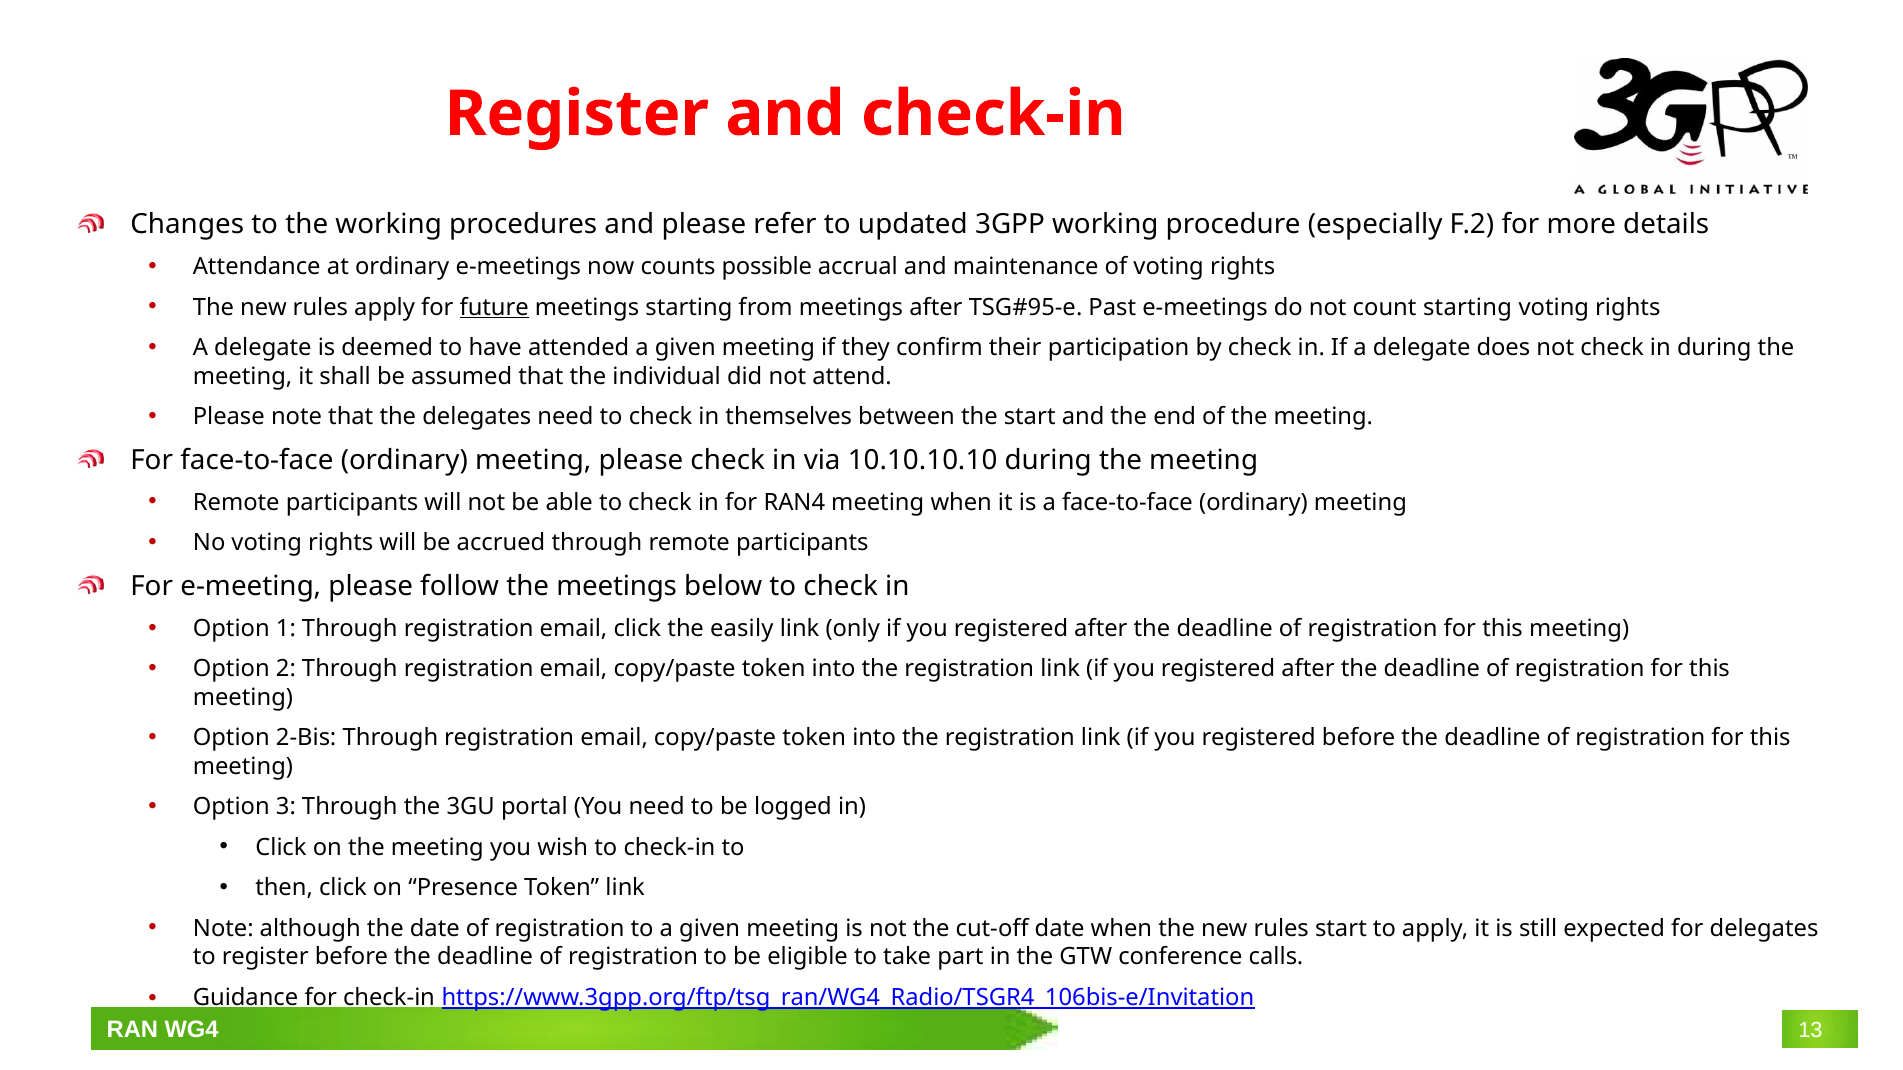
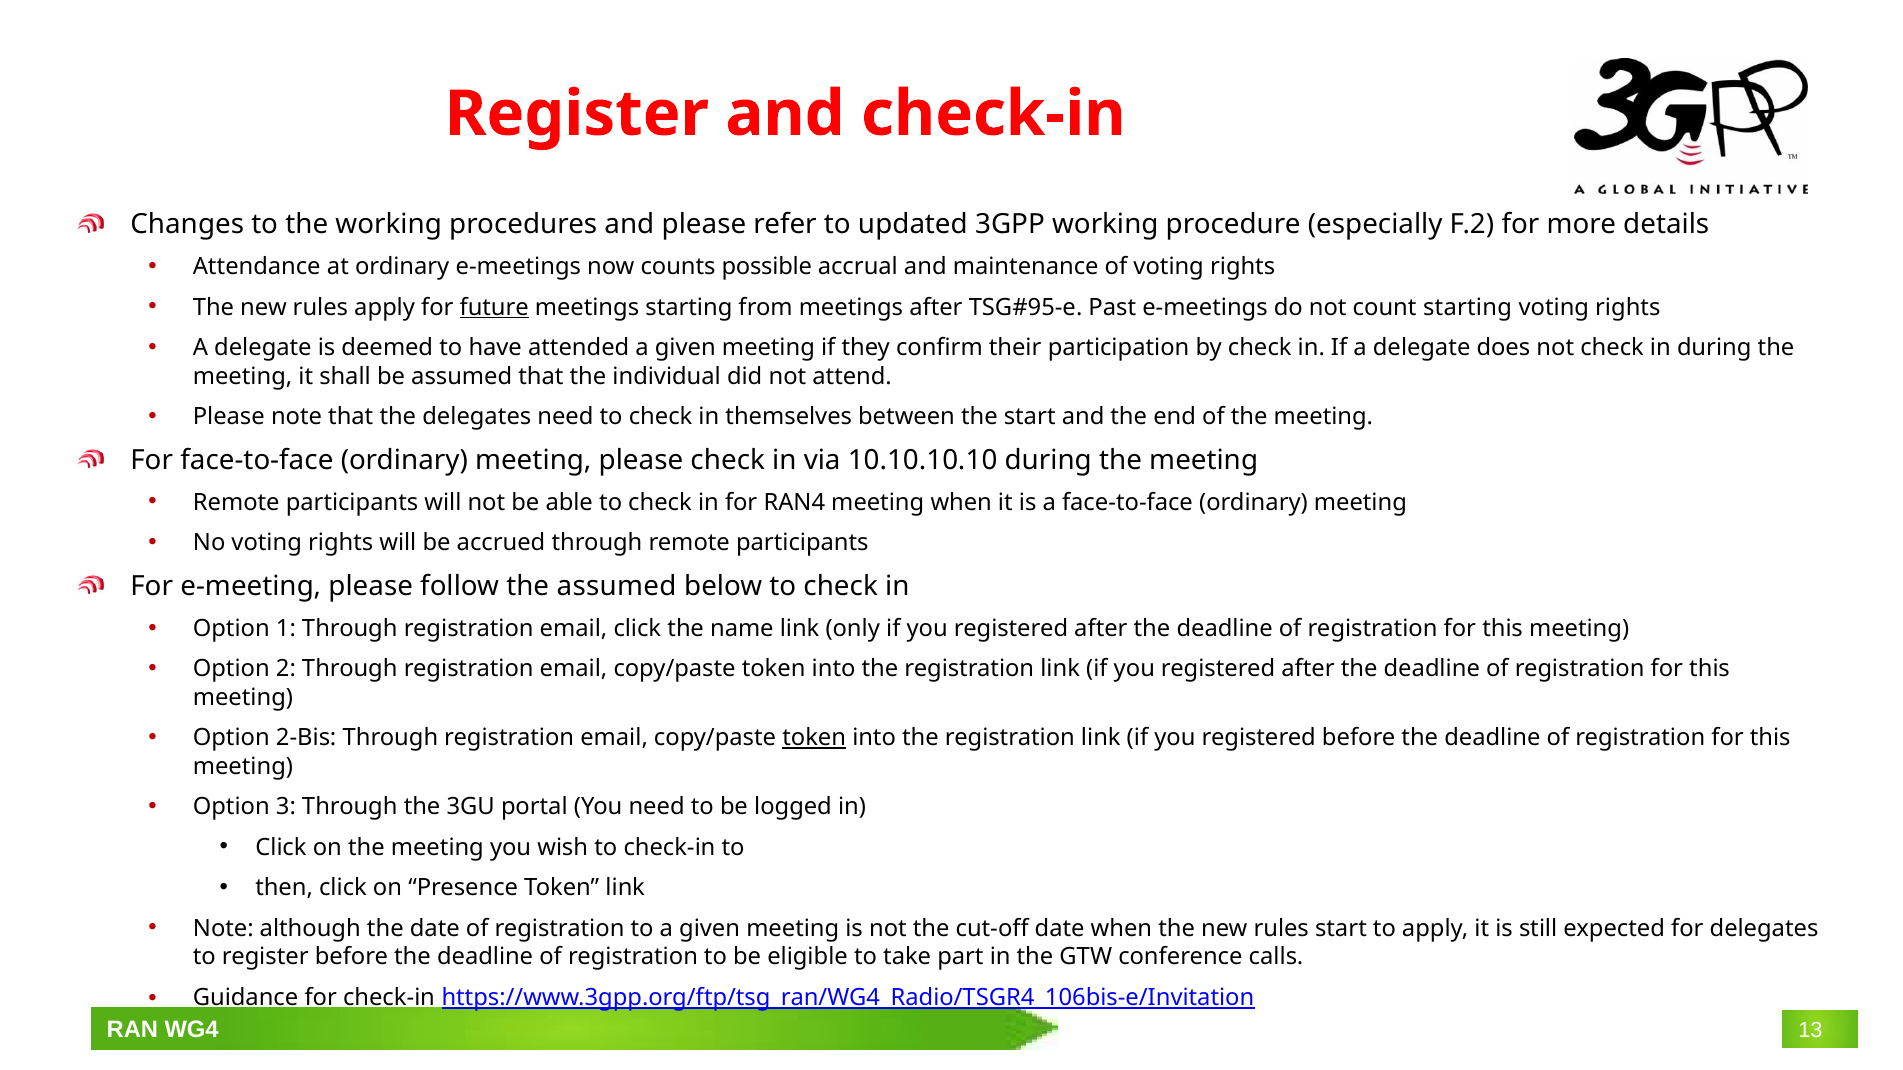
the meetings: meetings -> assumed (616, 586)
easily: easily -> name (742, 629)
token underline: none -> present (814, 738)
